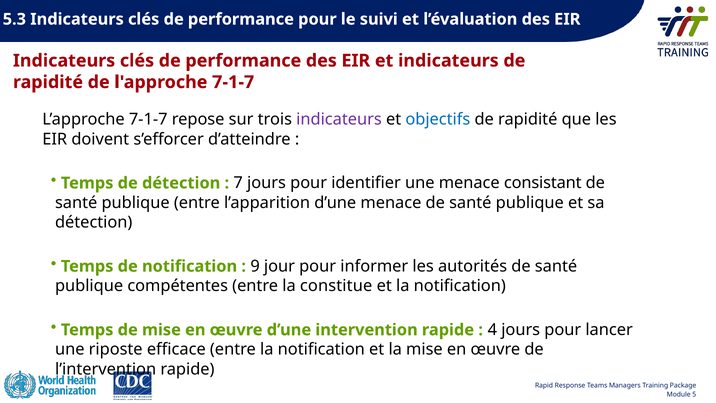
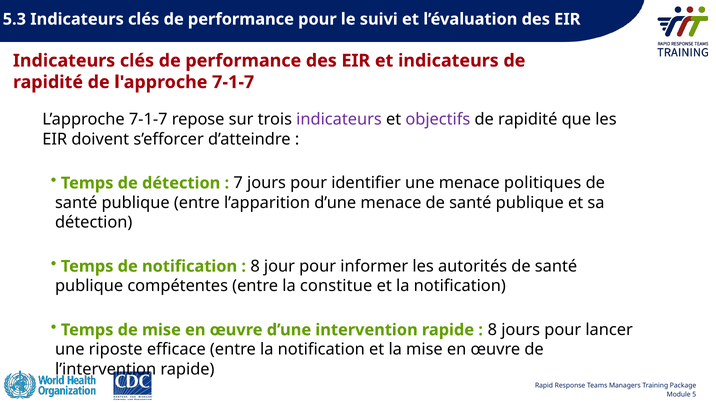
objectifs colour: blue -> purple (438, 119)
consistant: consistant -> politiques (543, 183)
9: 9 -> 8 (255, 266)
4: 4 -> 8 (492, 330)
